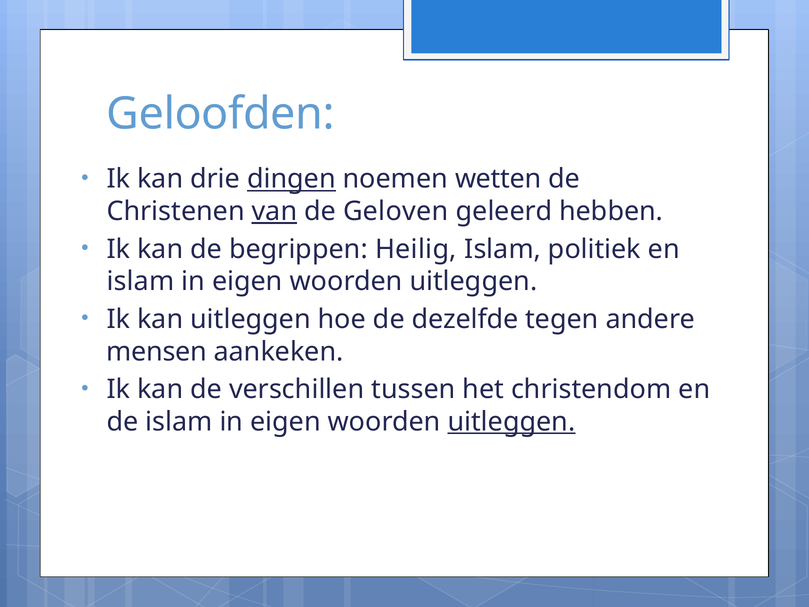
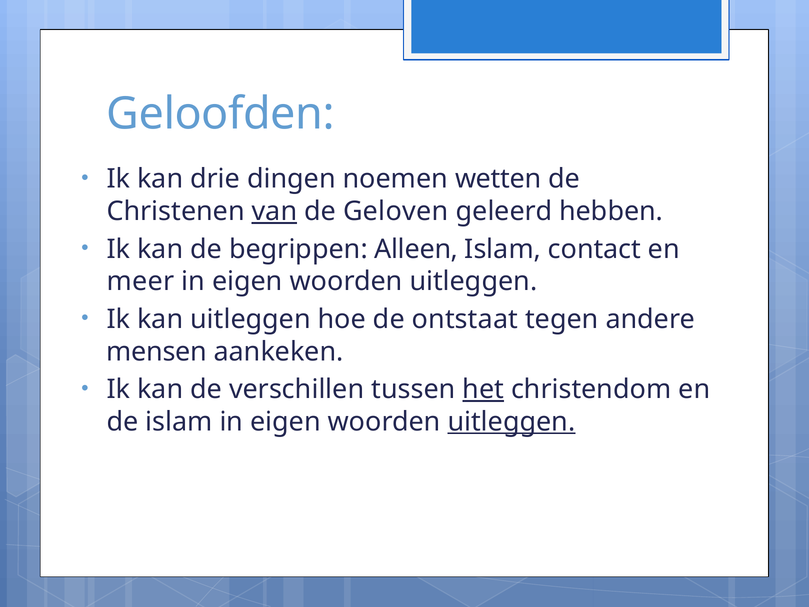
dingen underline: present -> none (291, 179)
Heilig: Heilig -> Alleen (416, 249)
politiek: politiek -> contact (594, 249)
islam: islam -> meer (140, 281)
dezelfde: dezelfde -> ontstaat (465, 319)
het underline: none -> present (483, 389)
